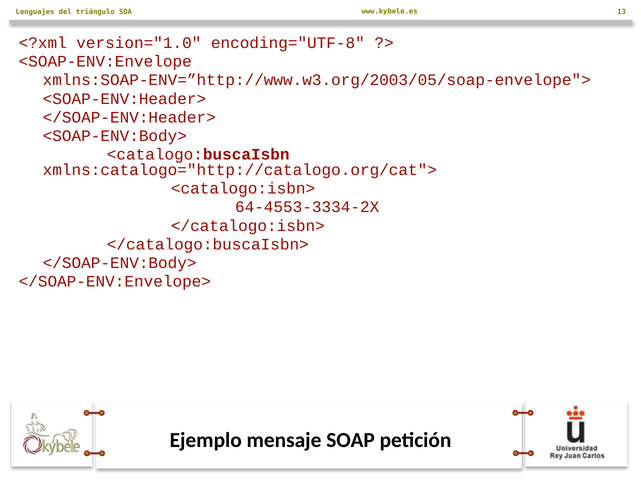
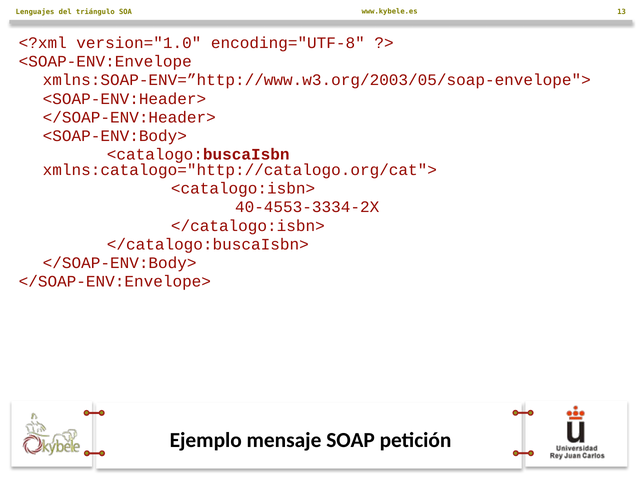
64-4553-3334-2X: 64-4553-3334-2X -> 40-4553-3334-2X (307, 207)
